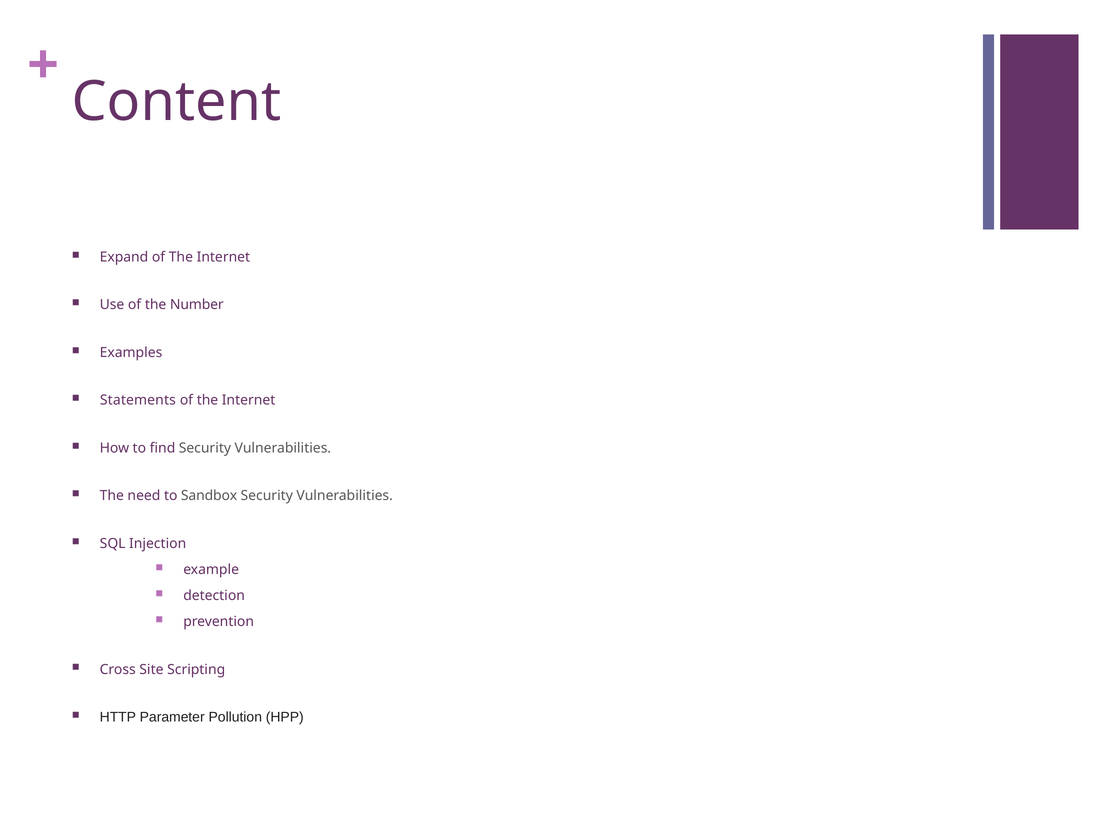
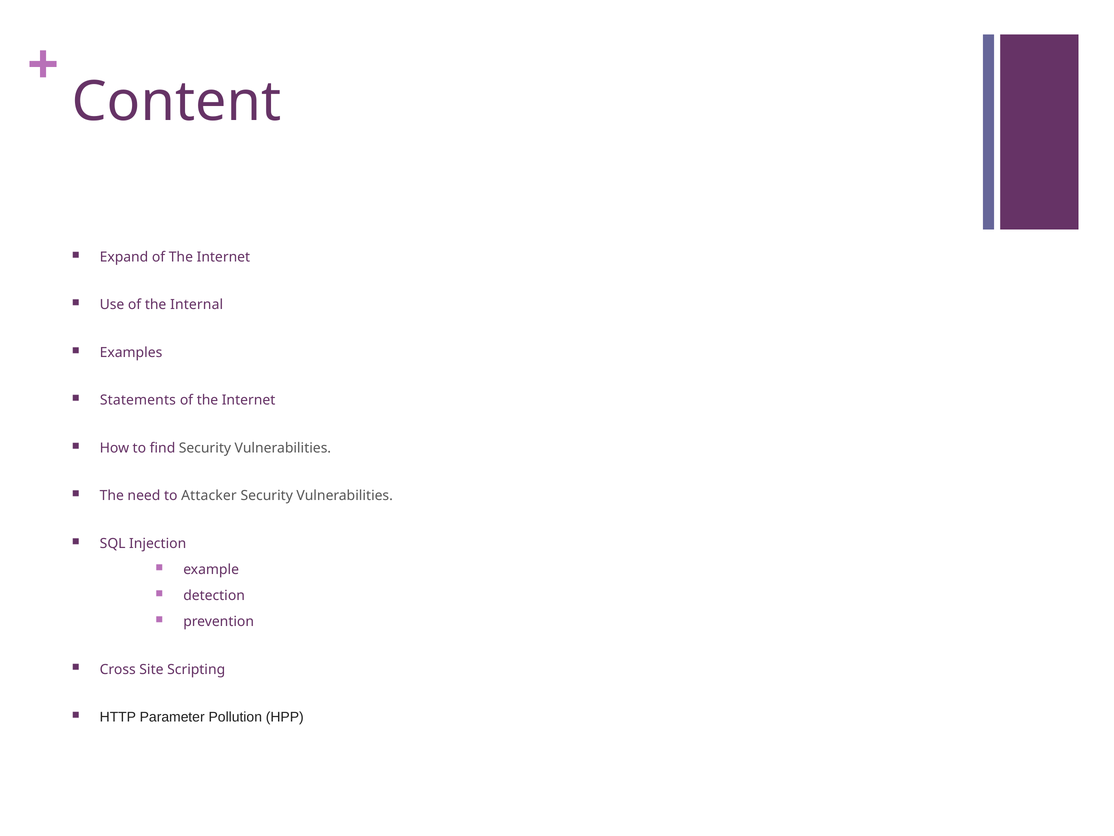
Number: Number -> Internal (197, 305)
Sandbox: Sandbox -> Attacker (209, 495)
